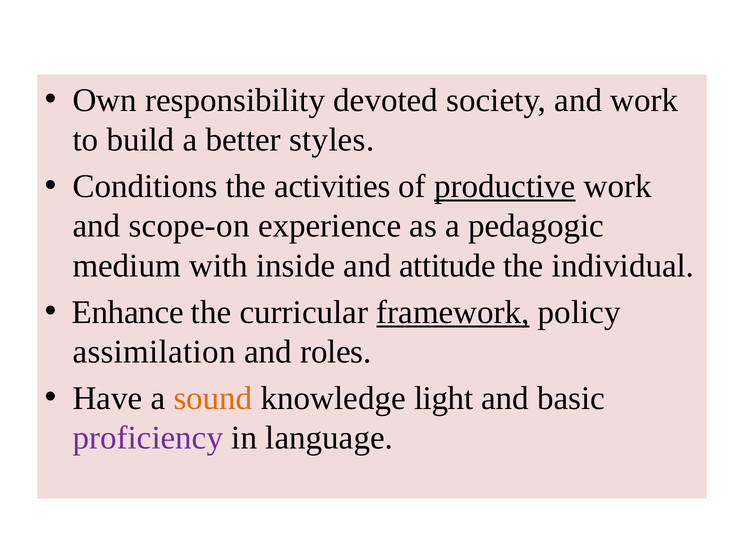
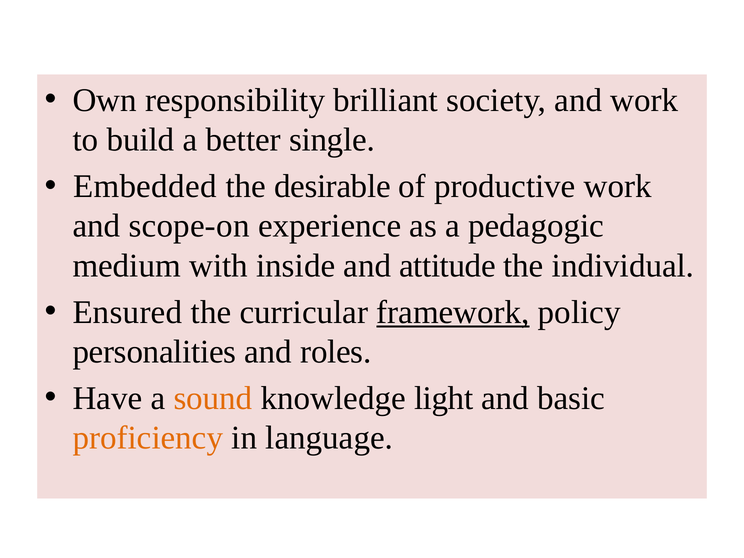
devoted: devoted -> brilliant (386, 100)
styles: styles -> single (332, 140)
Conditions: Conditions -> Embedded (145, 186)
activities: activities -> desirable (332, 186)
productive underline: present -> none (505, 186)
Enhance: Enhance -> Ensured (127, 312)
assimilation: assimilation -> personalities (154, 352)
proficiency colour: purple -> orange (148, 438)
